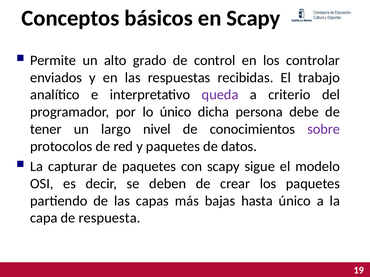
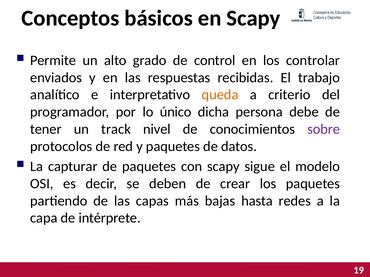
queda colour: purple -> orange (220, 95)
largo: largo -> track (116, 129)
hasta único: único -> redes (295, 201)
respuesta: respuesta -> intérprete (110, 218)
